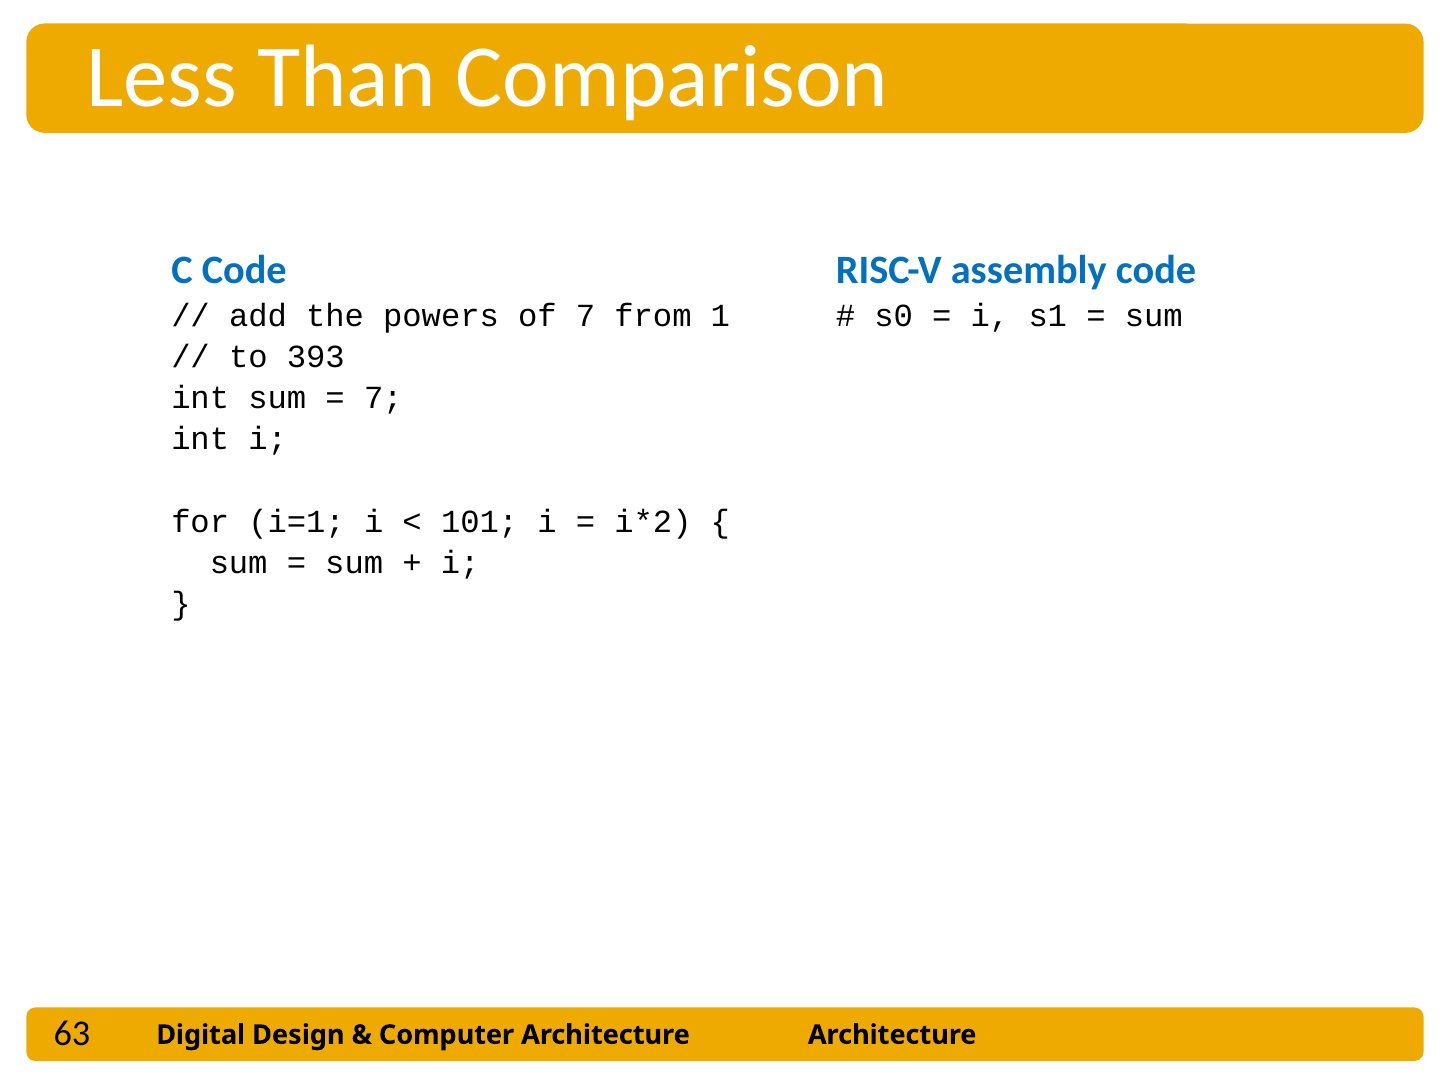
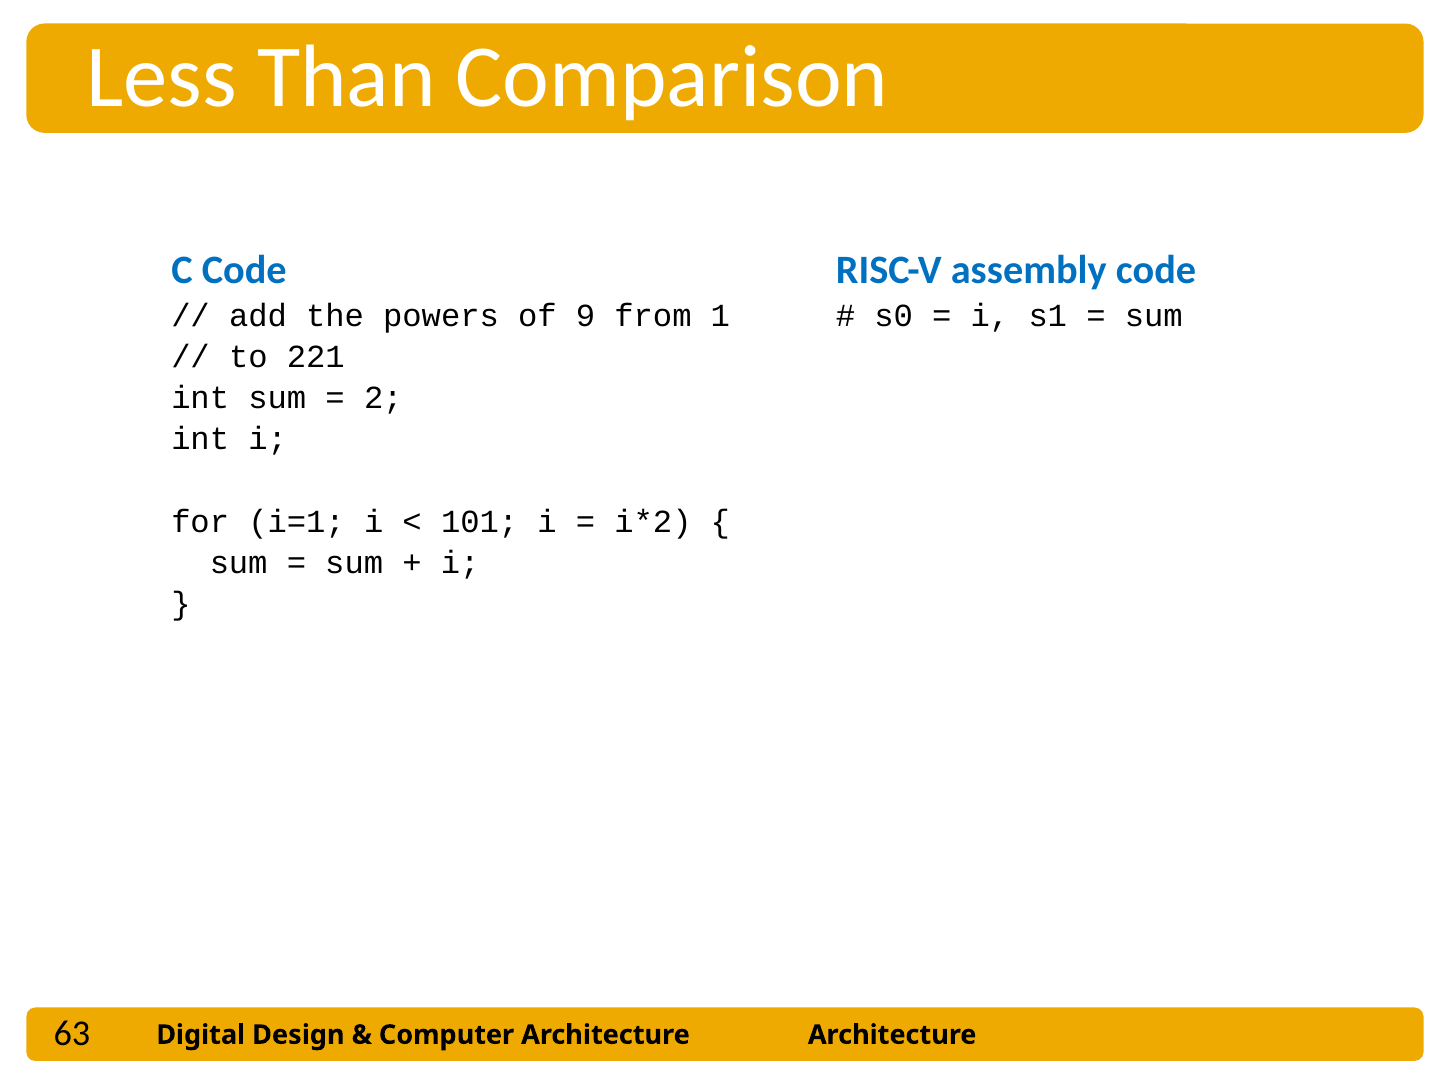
of 7: 7 -> 9 (586, 316)
393: 393 -> 221 (316, 357)
7: 7 -> 2 (383, 398)
